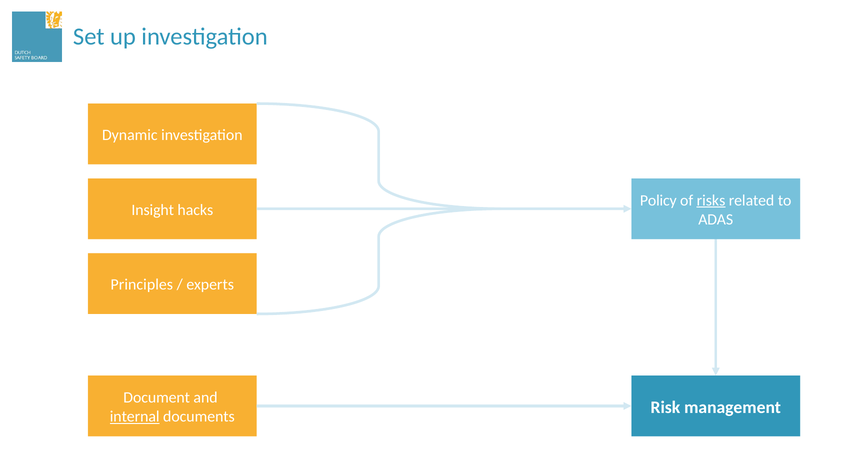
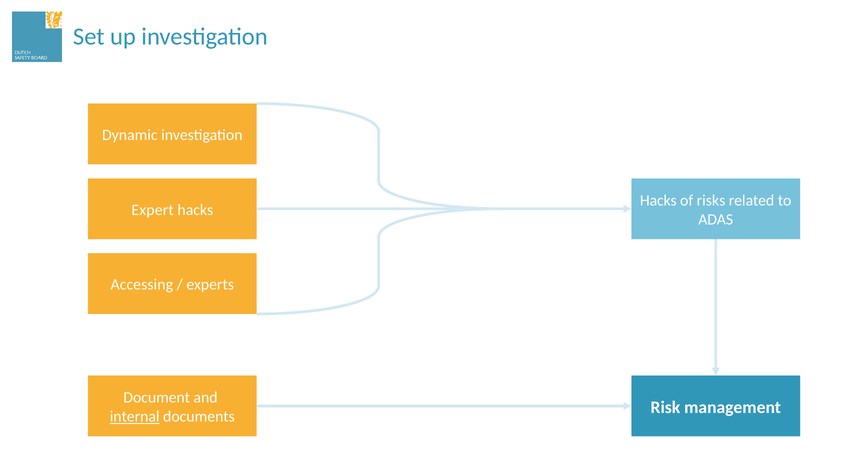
Policy: Policy -> Hacks (658, 200)
risks underline: present -> none (711, 200)
Insight: Insight -> Expert (153, 210)
Principles: Principles -> Accessing (142, 285)
